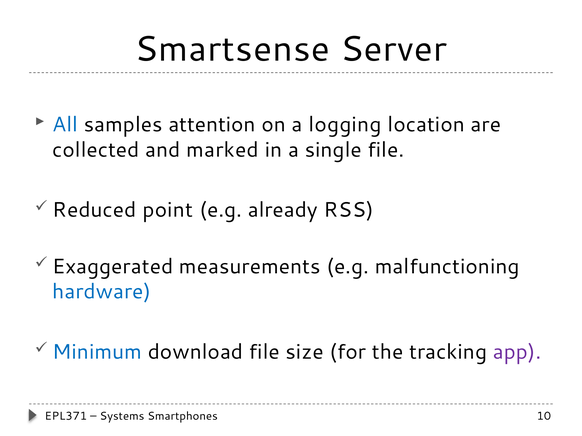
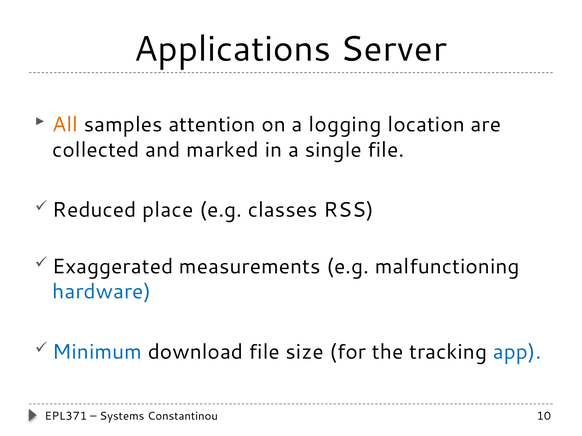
Smartsense: Smartsense -> Applications (233, 49)
All colour: blue -> orange (65, 125)
point: point -> place (168, 210)
already: already -> classes (283, 210)
app colour: purple -> blue (517, 352)
Smartphones: Smartphones -> Constantinou (183, 417)
